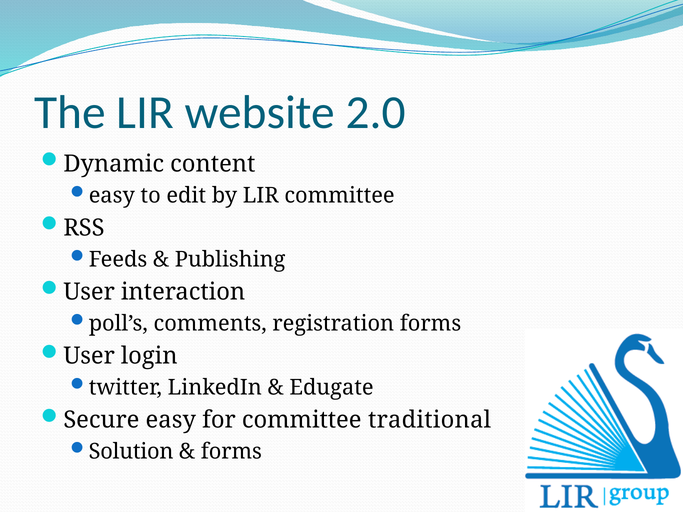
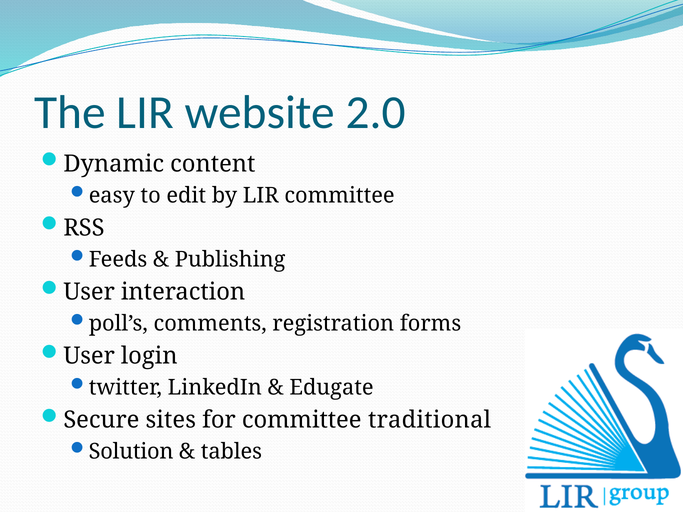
Secure easy: easy -> sites (171, 420)
forms: forms -> tables (231, 452)
